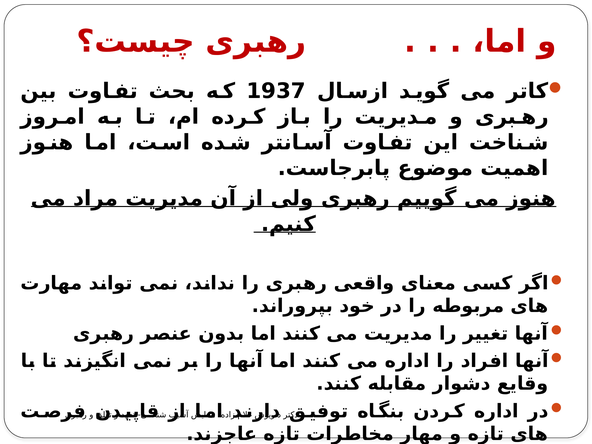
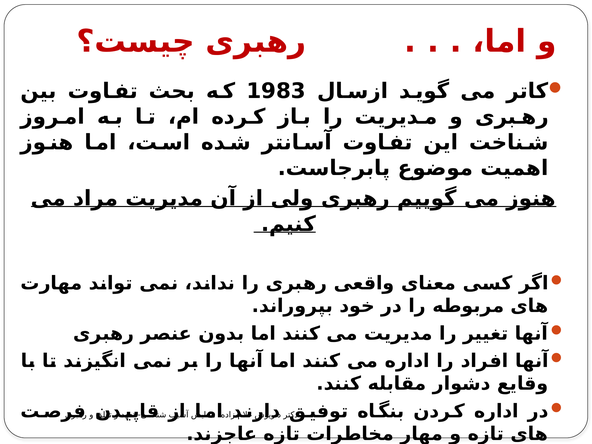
1937: 1937 -> 1983 (276, 91)
